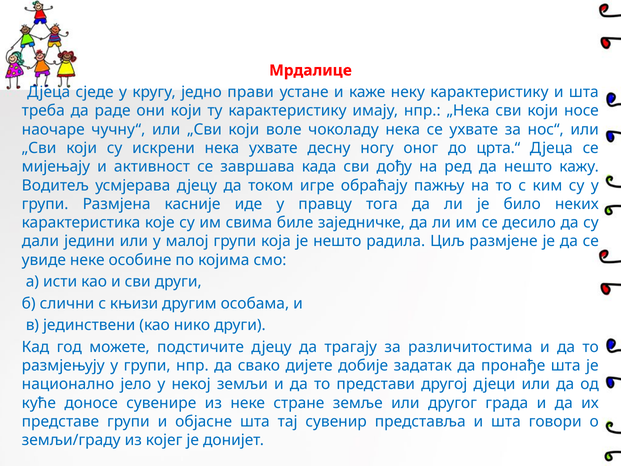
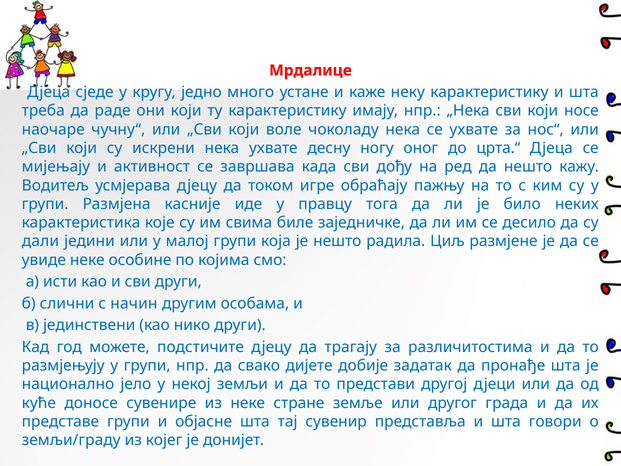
прави: прави -> много (251, 92)
књизи: књизи -> начин (134, 303)
